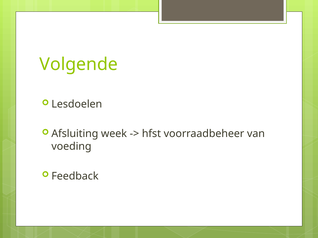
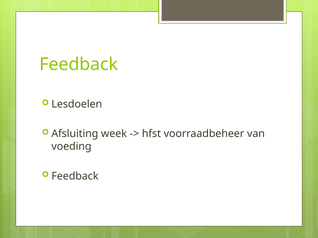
Volgende: Volgende -> Feedback (79, 65)
